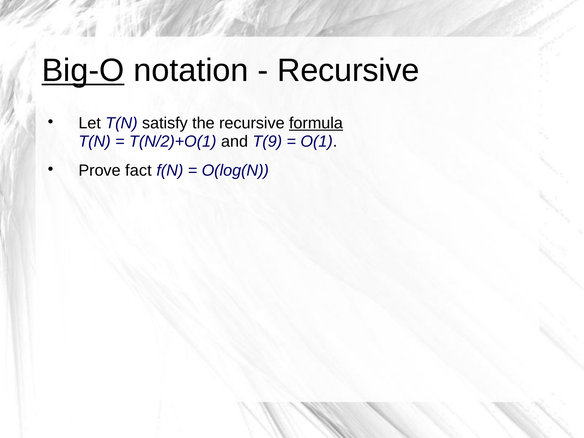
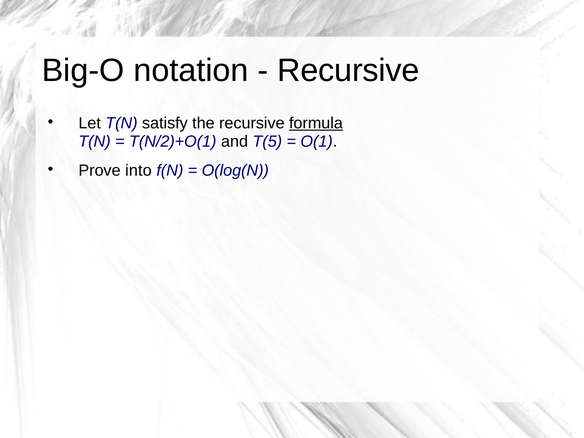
Big-O underline: present -> none (83, 71)
T(9: T(9 -> T(5 (267, 142)
fact: fact -> into (138, 171)
